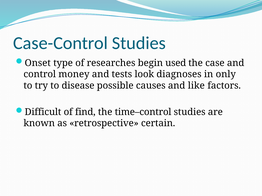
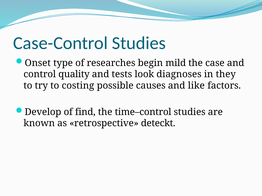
used: used -> mild (176, 63)
money: money -> quality (74, 74)
only: only -> they (226, 74)
disease: disease -> costing (78, 86)
Difficult: Difficult -> Develop (43, 112)
certain: certain -> deteckt (158, 124)
